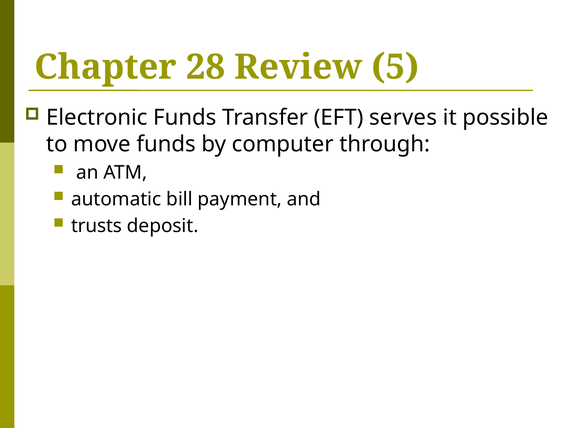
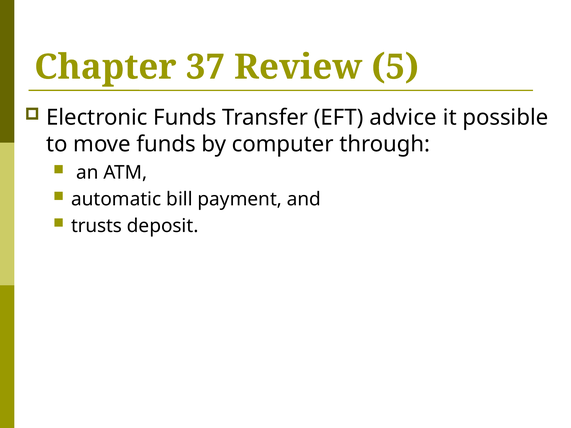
28: 28 -> 37 (205, 67)
serves: serves -> advice (403, 118)
